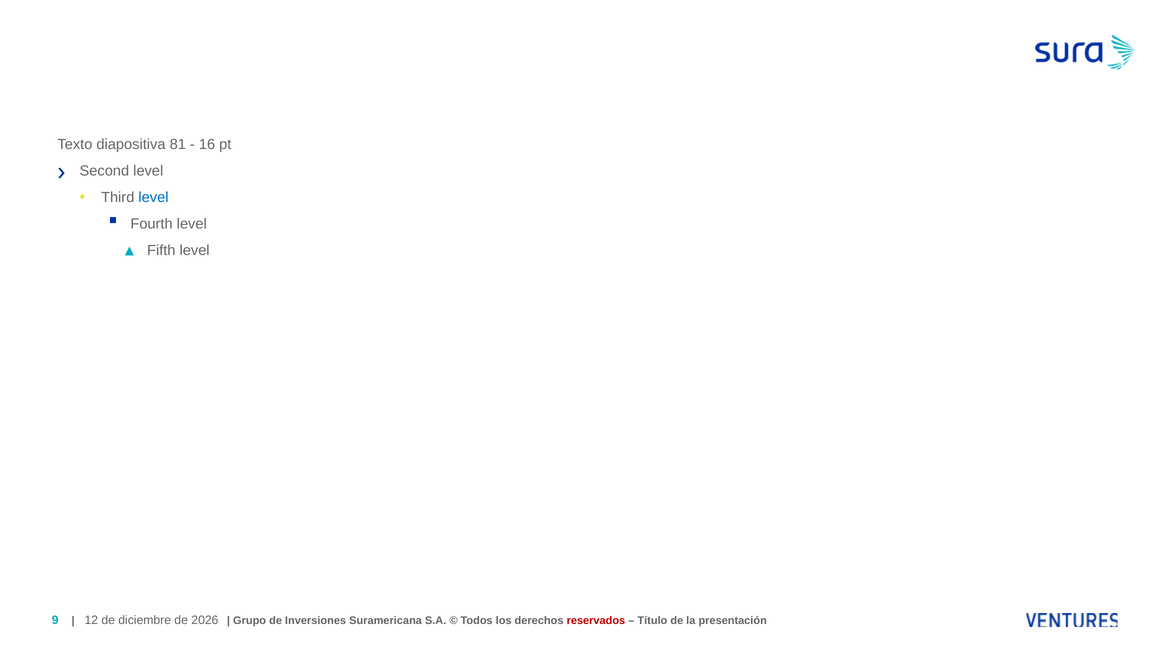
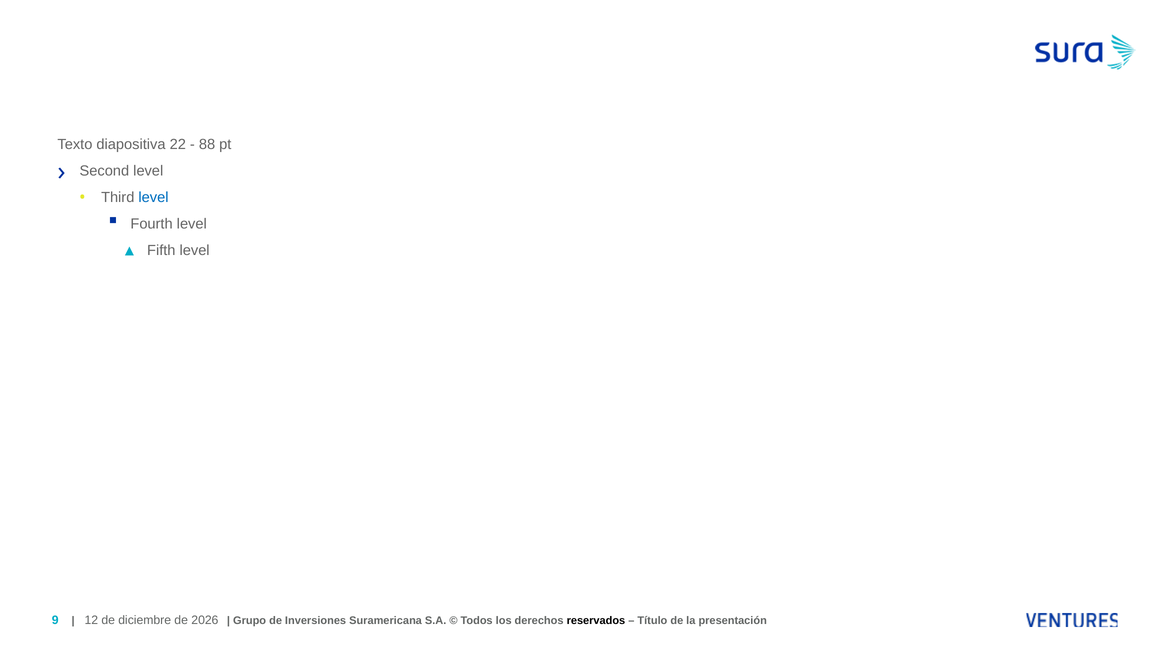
81: 81 -> 22 (178, 145)
16: 16 -> 88 (207, 145)
reservados colour: red -> black (596, 621)
